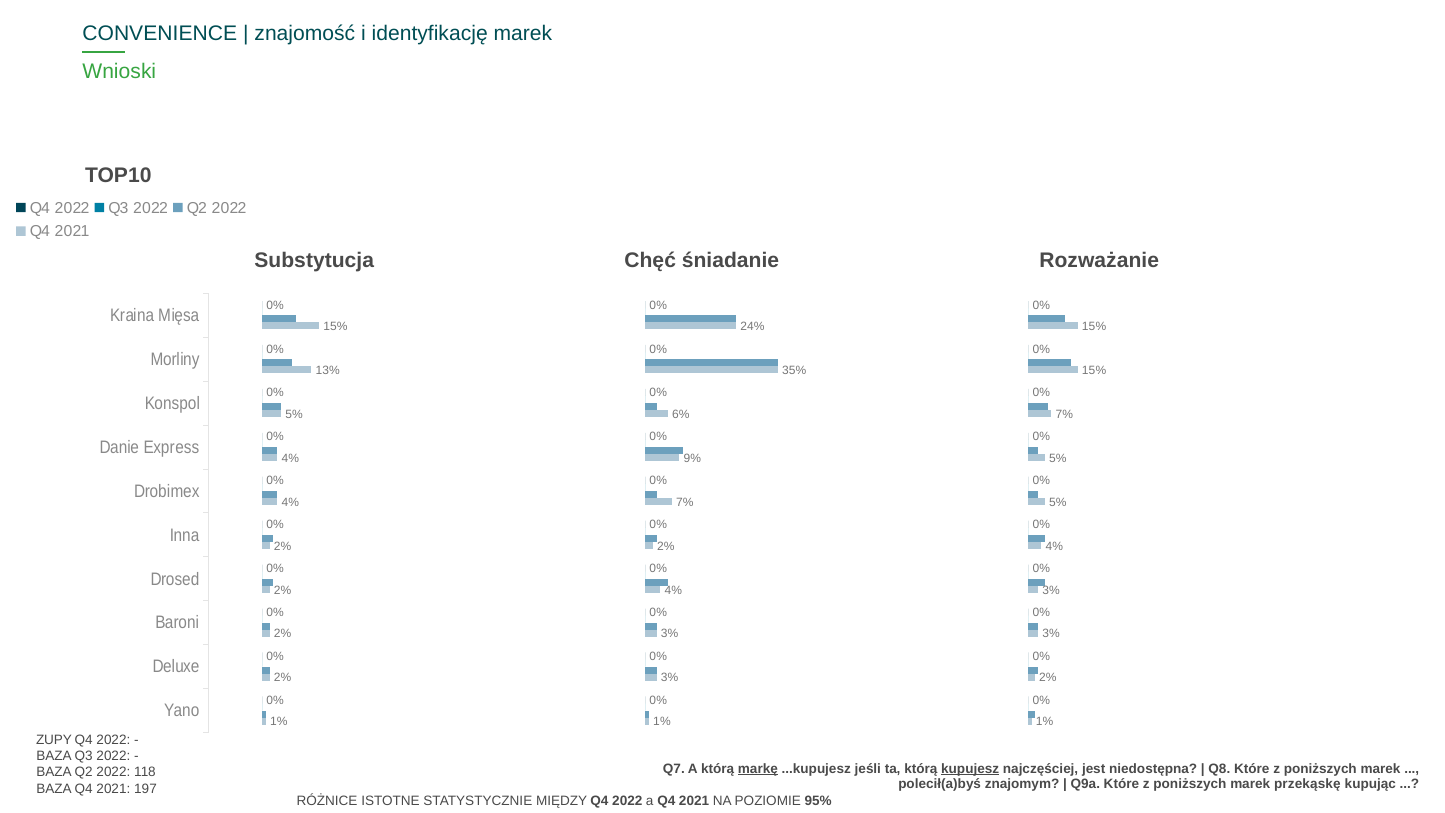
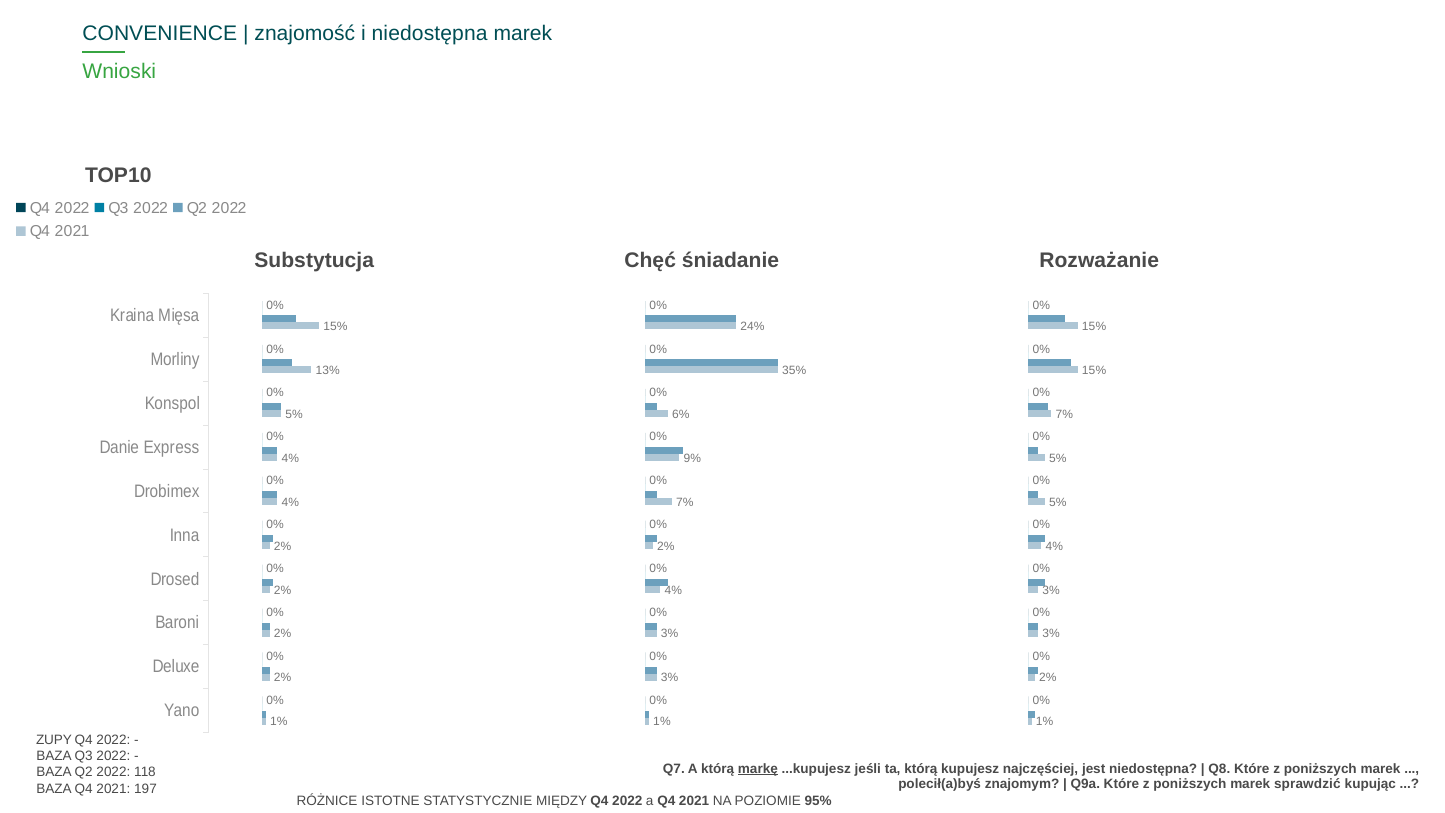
i identyfikację: identyfikację -> niedostępna (430, 34)
kupujesz underline: present -> none (970, 769)
przekąskę: przekąskę -> sprawdzić (1307, 783)
